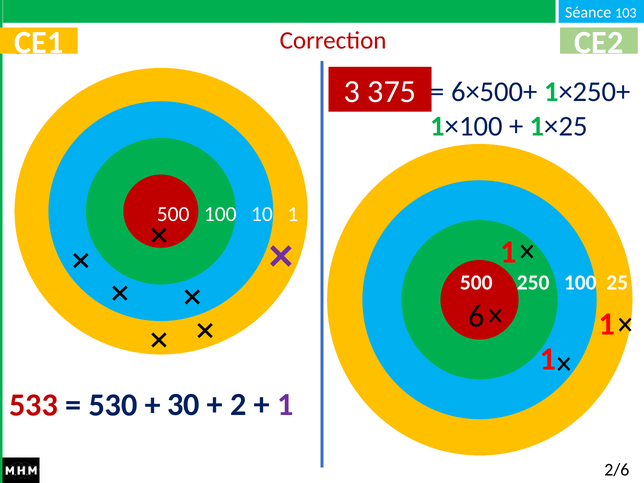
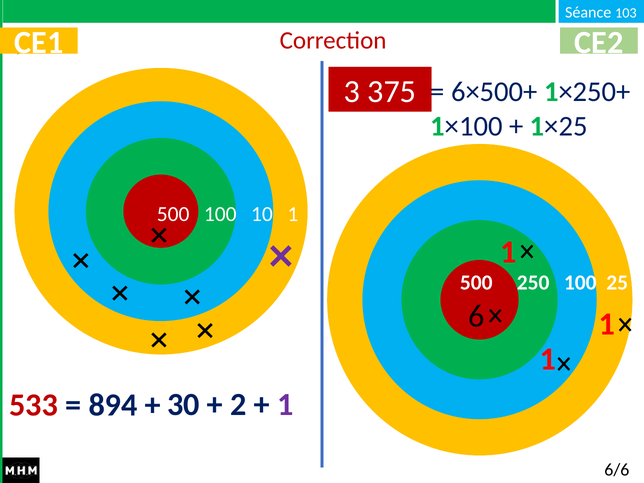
530: 530 -> 894 (113, 405)
2/6: 2/6 -> 6/6 (617, 470)
